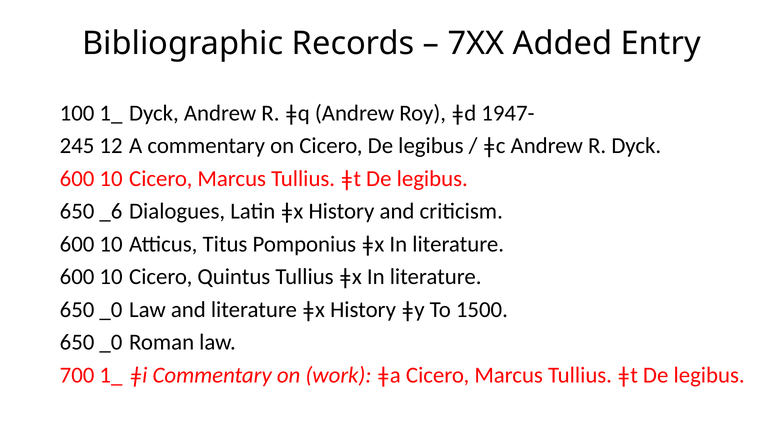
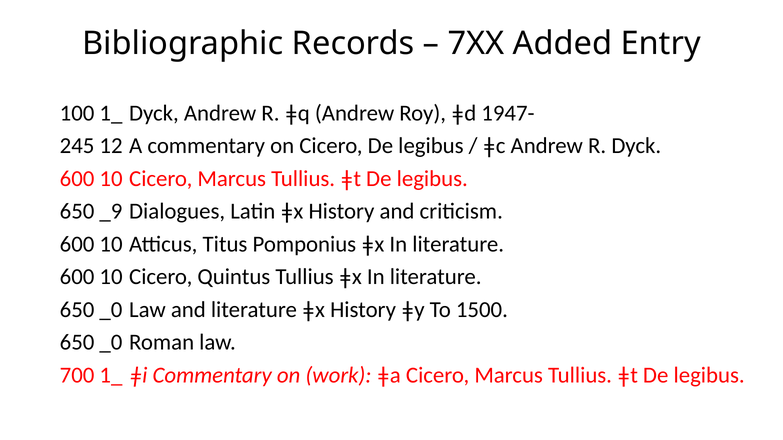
_6: _6 -> _9 (111, 212)
